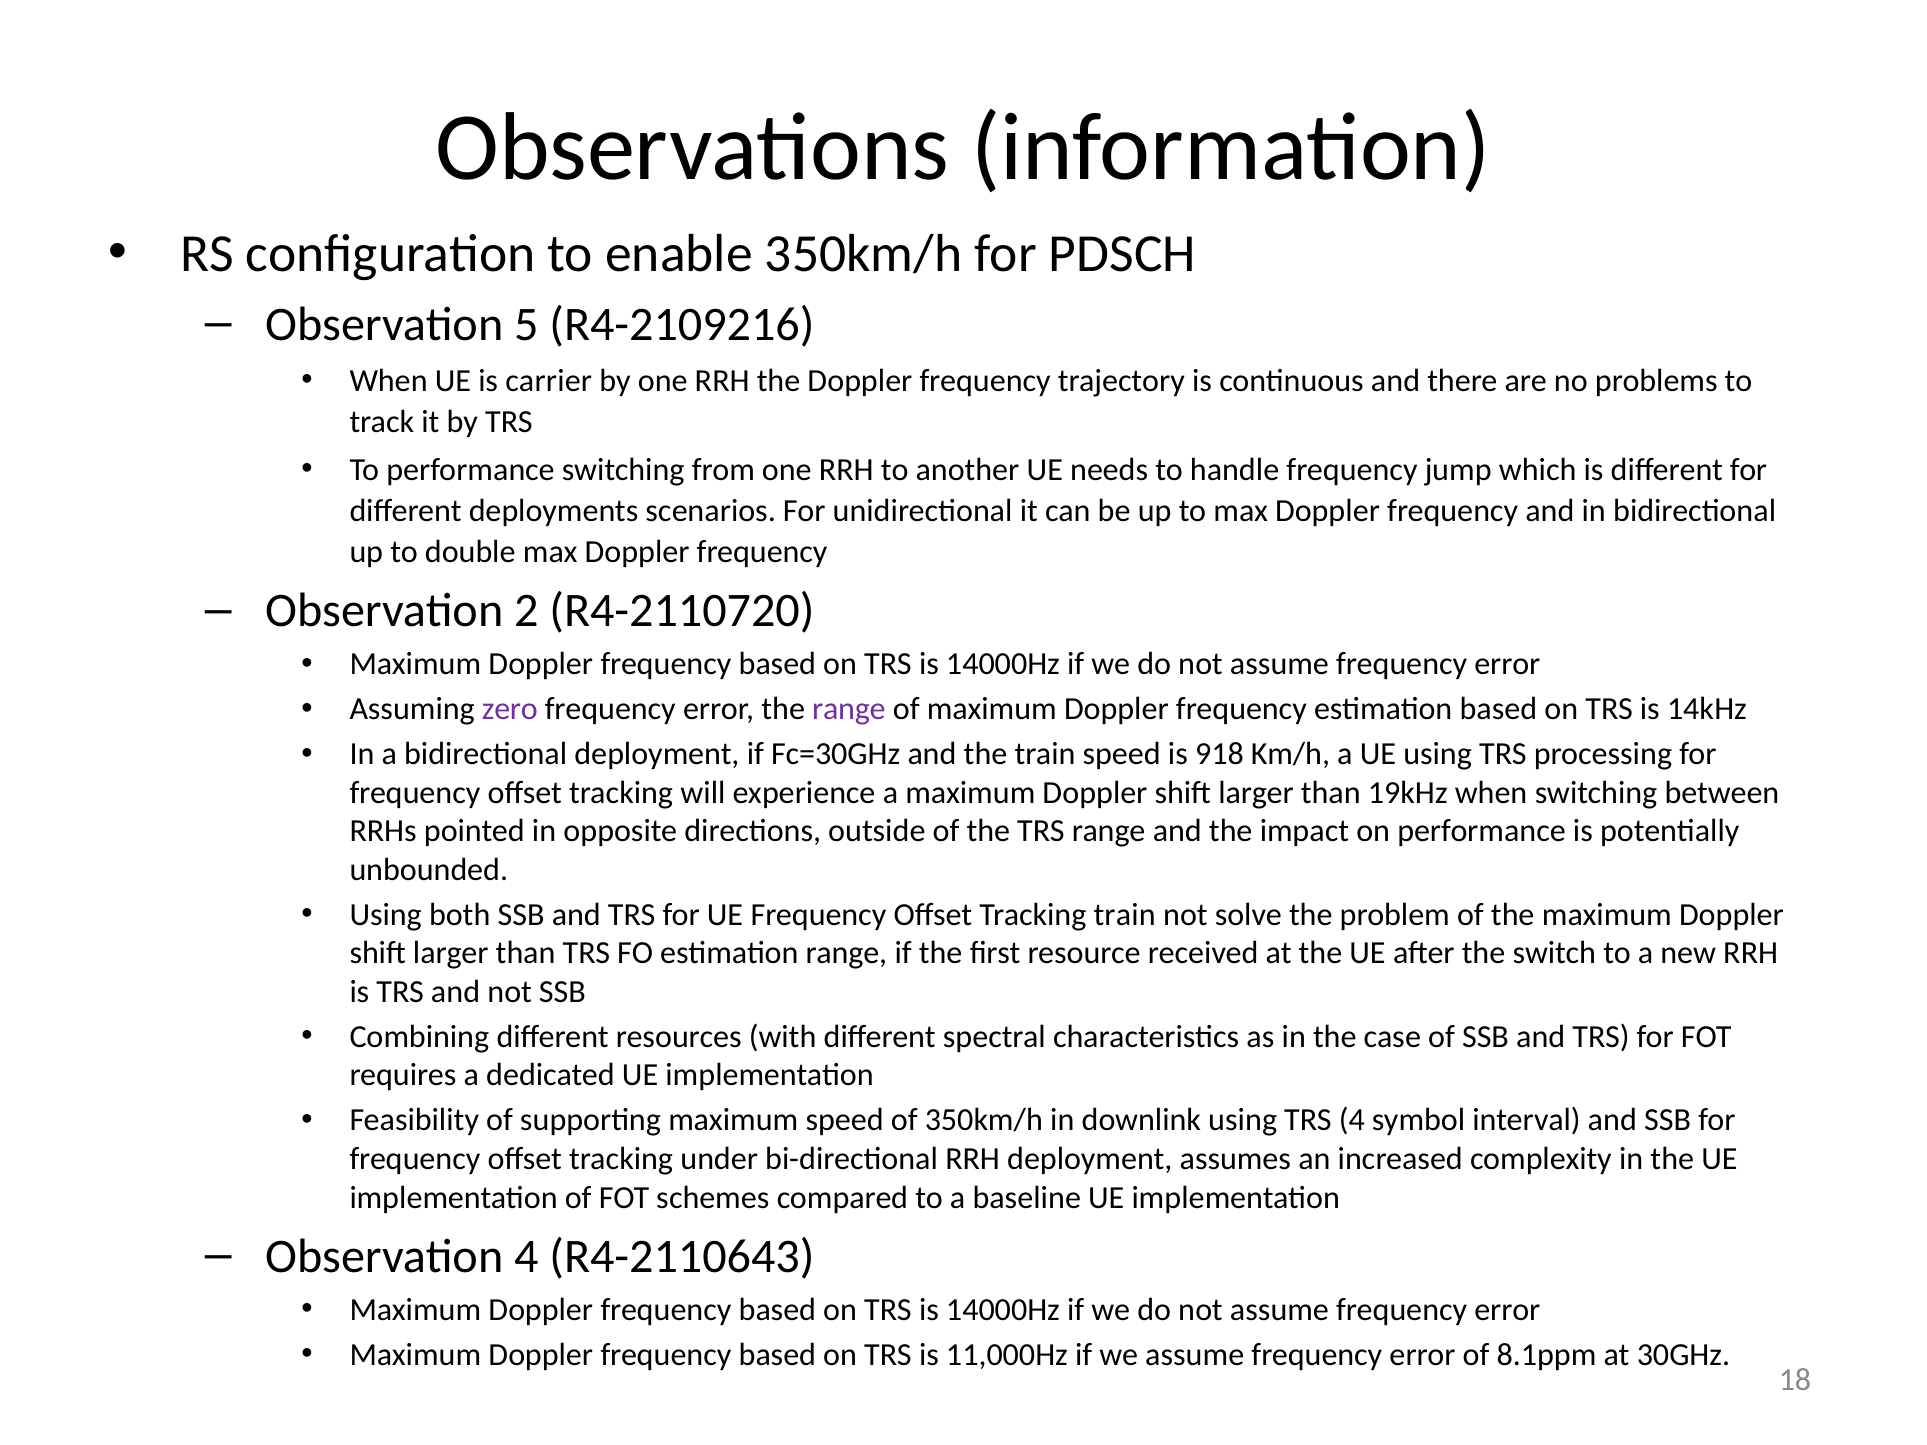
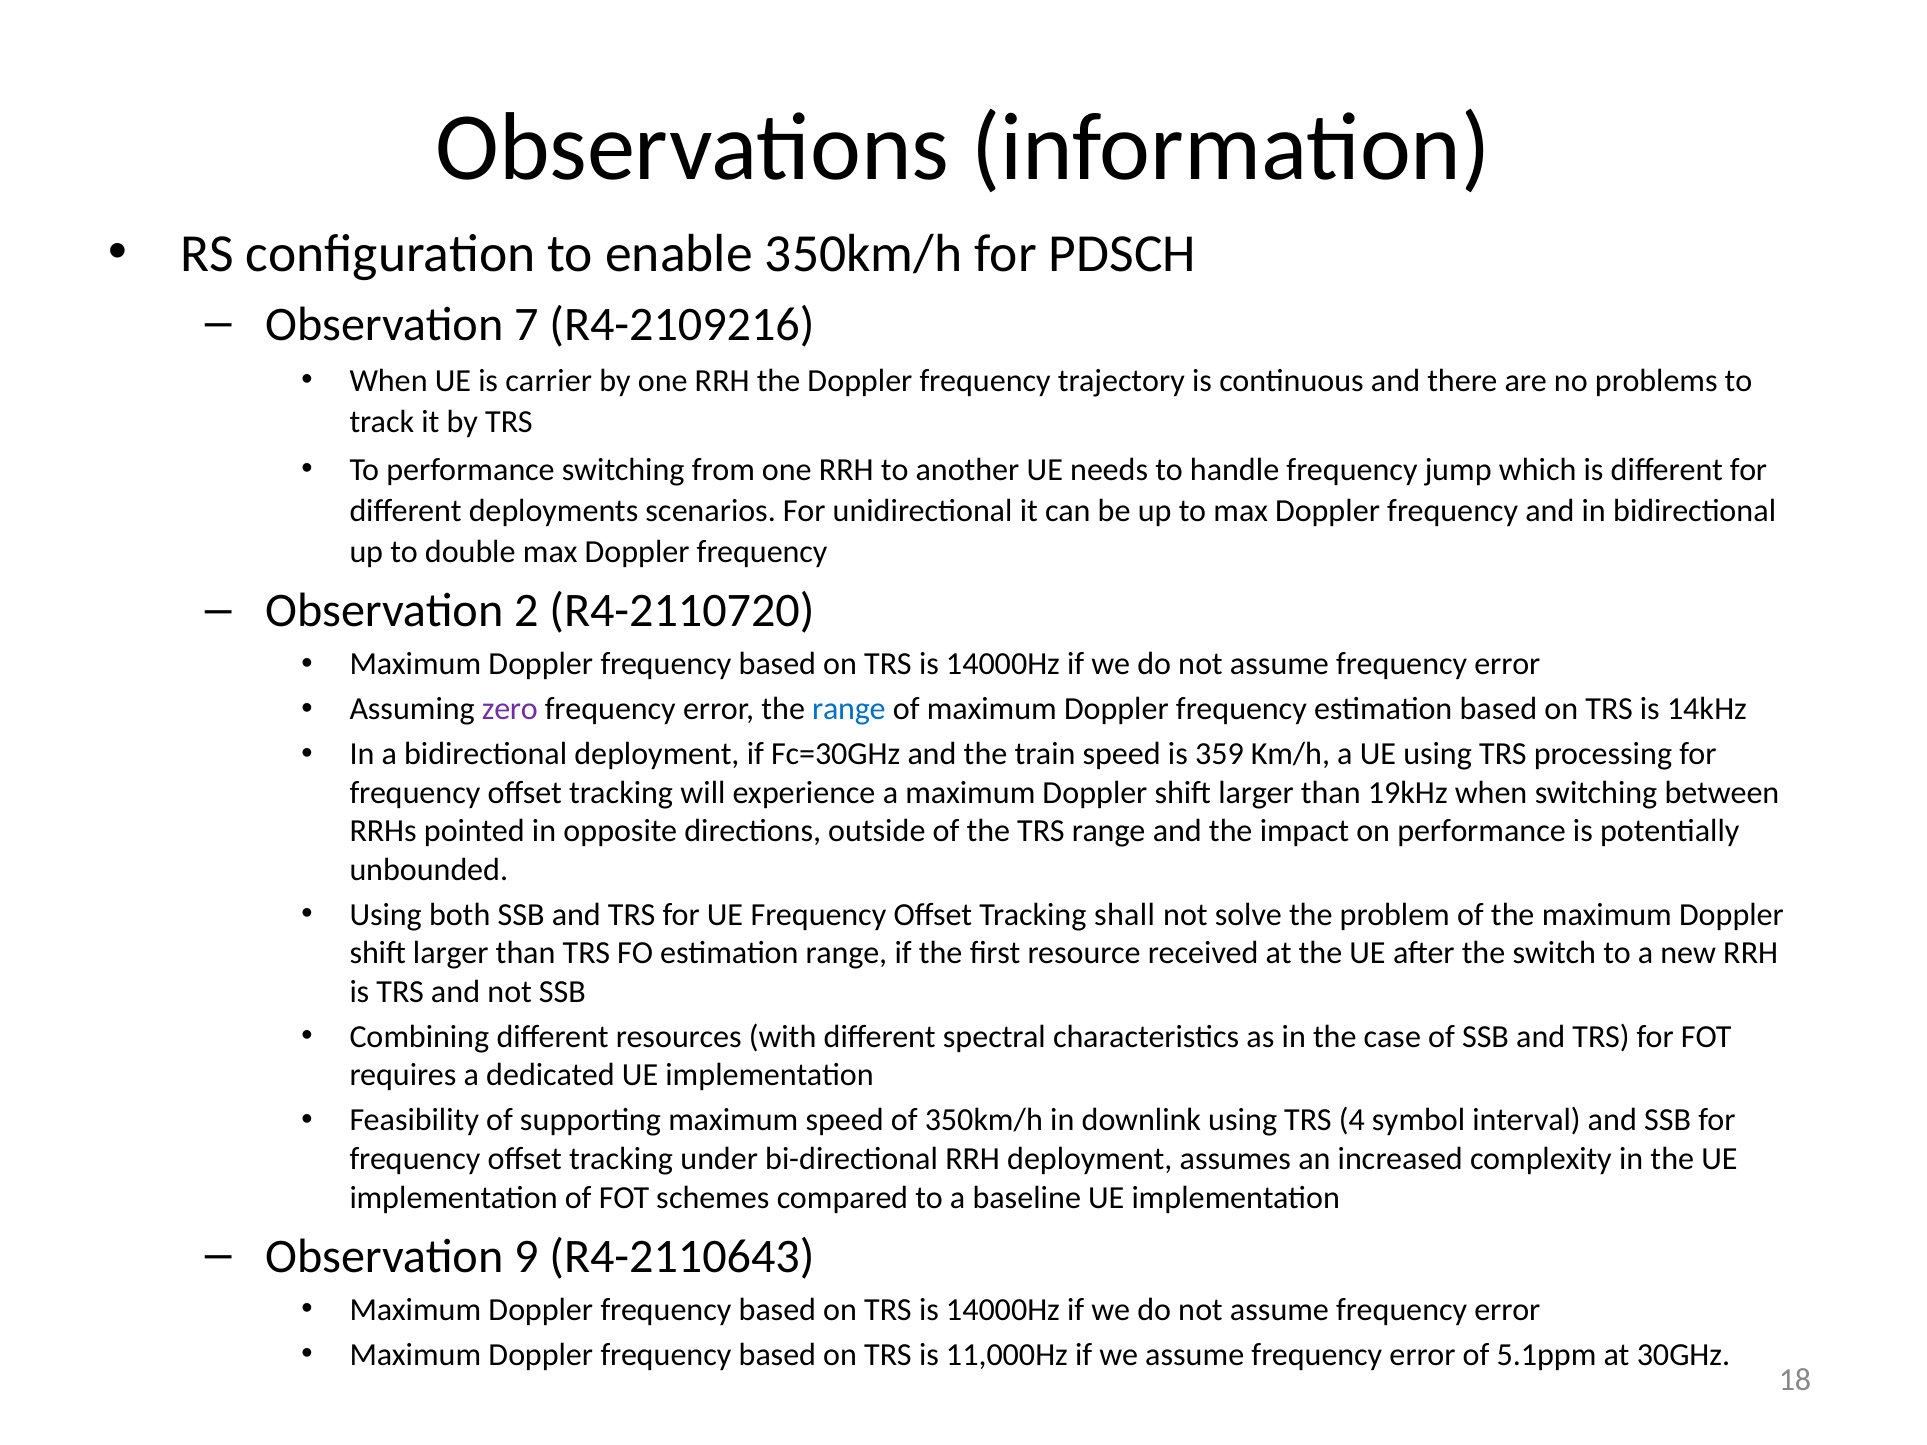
5: 5 -> 7 (526, 325)
range colour: purple -> blue (849, 709)
918: 918 -> 359 (1219, 754)
Tracking train: train -> shall (1125, 915)
Observation 4: 4 -> 9 (526, 1257)
8.1ppm: 8.1ppm -> 5.1ppm (1546, 1355)
